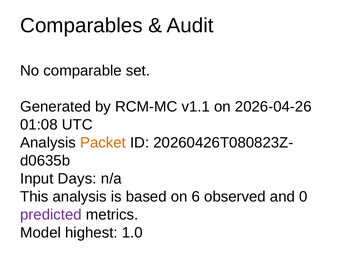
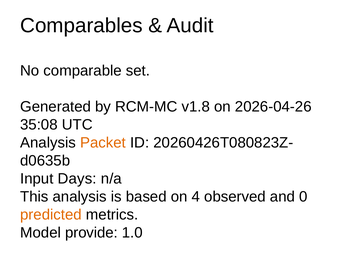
v1.1: v1.1 -> v1.8 (196, 107)
01:08: 01:08 -> 35:08 (39, 125)
6: 6 -> 4 (196, 197)
predicted colour: purple -> orange (51, 214)
highest: highest -> provide (91, 232)
